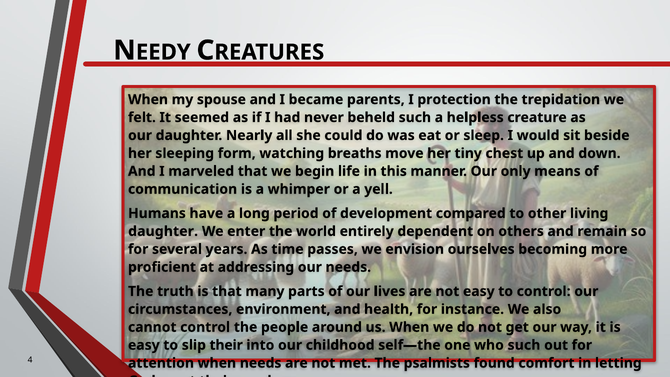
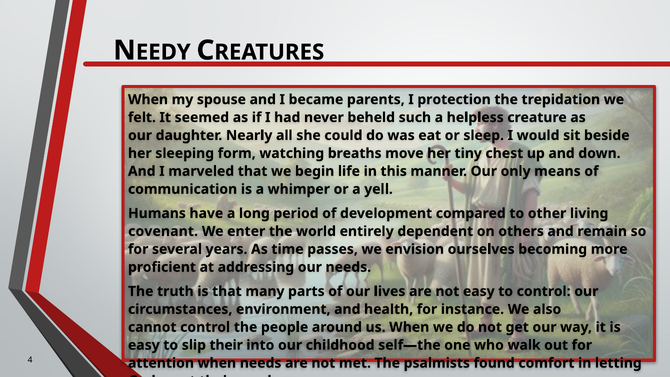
daughter: daughter -> covenant (163, 231)
who such: such -> walk (524, 345)
